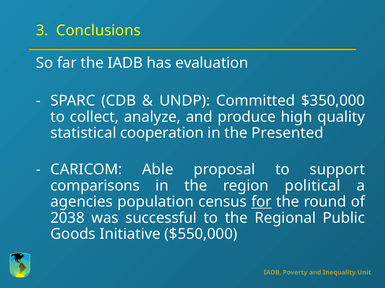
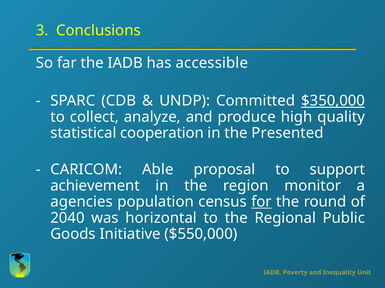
evaluation: evaluation -> accessible (212, 63)
$350,000 underline: none -> present (333, 101)
comparisons: comparisons -> achievement (95, 186)
political: political -> monitor (313, 186)
2038: 2038 -> 2040 (67, 218)
successful: successful -> horizontal (161, 218)
